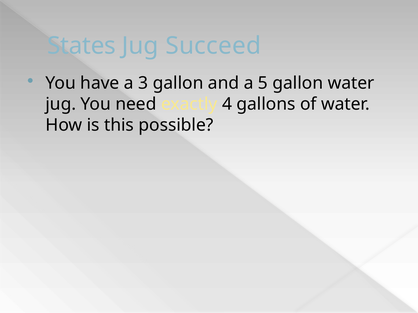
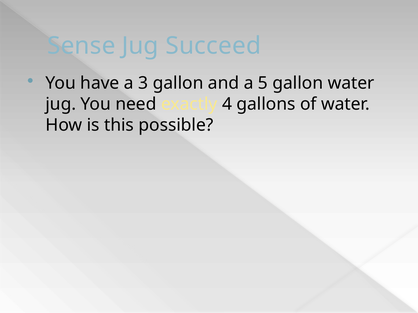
States: States -> Sense (81, 46)
